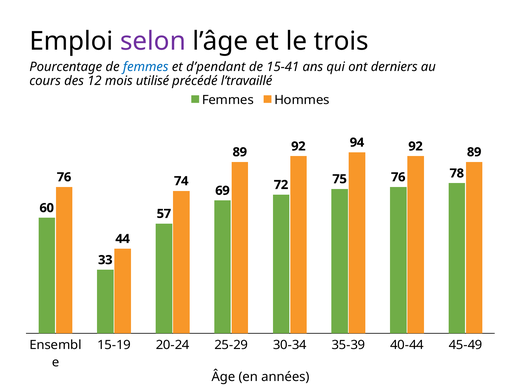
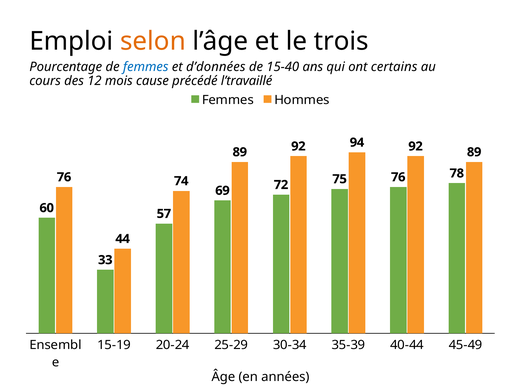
selon colour: purple -> orange (153, 41)
d’pendant: d’pendant -> d’données (216, 67)
15-41: 15-41 -> 15-40 (283, 67)
derniers: derniers -> certains (394, 67)
utilisé: utilisé -> cause (152, 81)
